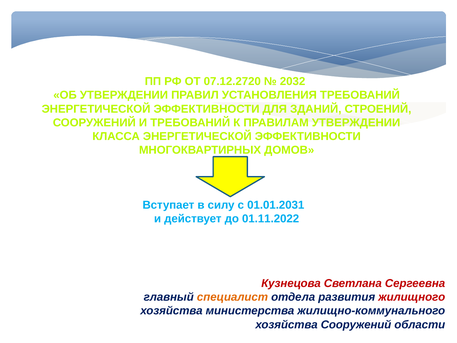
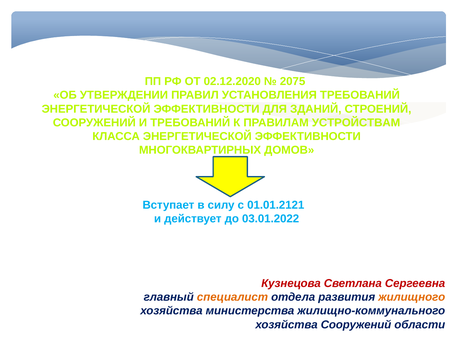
07.12.2720: 07.12.2720 -> 02.12.2020 (232, 81)
2032: 2032 -> 2075 (293, 81)
ПРАВИЛАМ УТВЕРЖДЕНИИ: УТВЕРЖДЕНИИ -> УСТРОЙСТВАМ (356, 123)
01.01.2031: 01.01.2031 -> 01.01.2121 (276, 205)
01.11.2022: 01.11.2022 -> 03.01.2022 (271, 219)
жилищного colour: red -> orange (412, 297)
